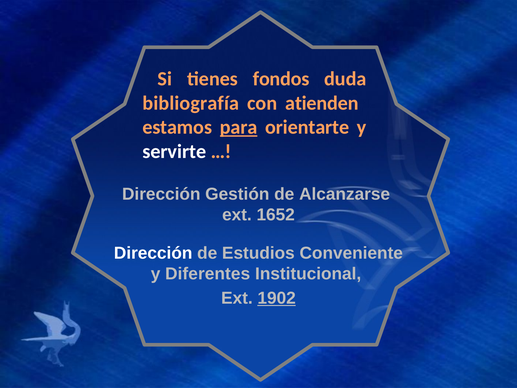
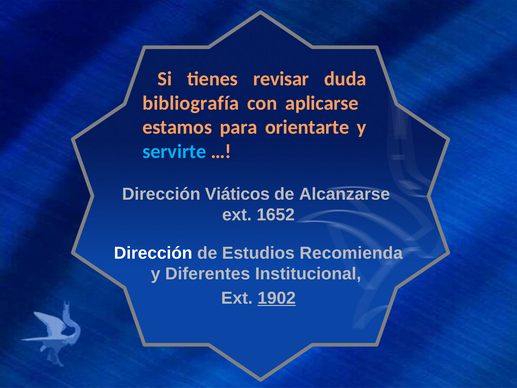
fondos: fondos -> revisar (281, 79)
atienden: atienden -> aplicarse (322, 103)
para underline: present -> none (239, 127)
servirte colour: white -> light blue (174, 151)
Gestión: Gestión -> Viáticos (237, 194)
Conveniente: Conveniente -> Recomienda (351, 253)
